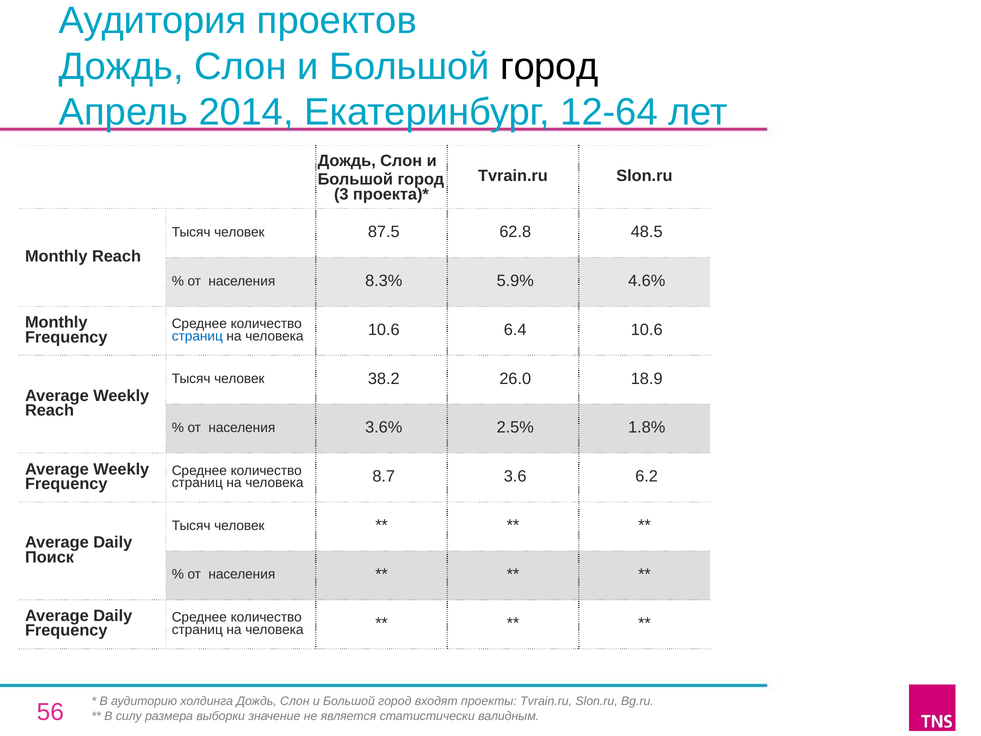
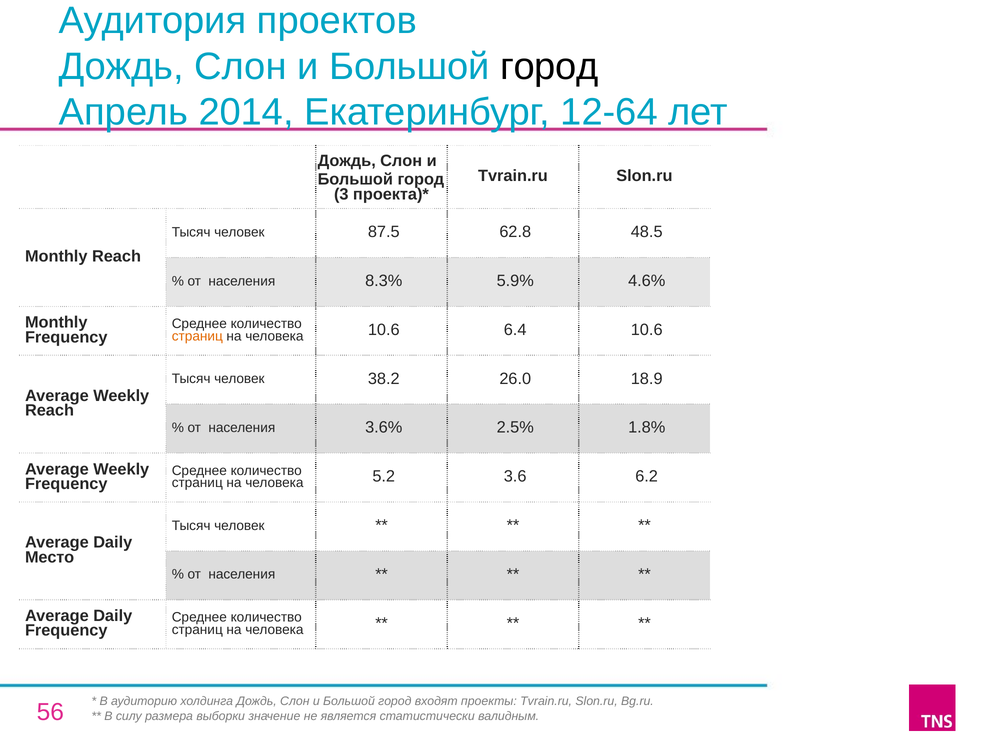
страниц colour: blue -> orange (197, 336)
8.7: 8.7 -> 5.2 (384, 476)
Поиск: Поиск -> Место (50, 557)
